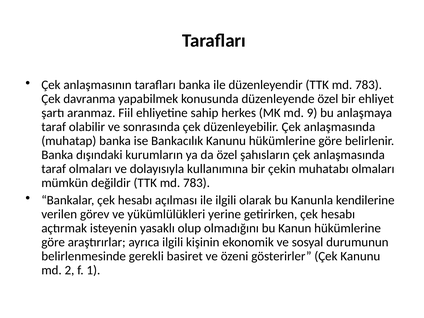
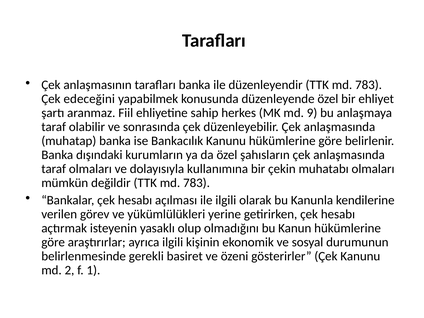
davranma: davranma -> edeceğini (89, 99)
